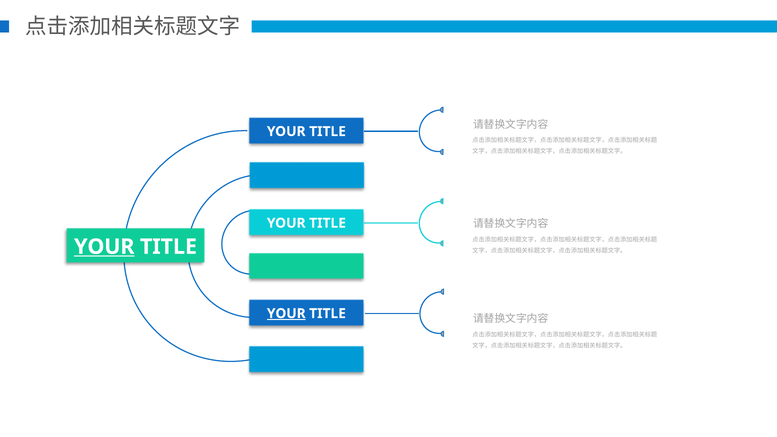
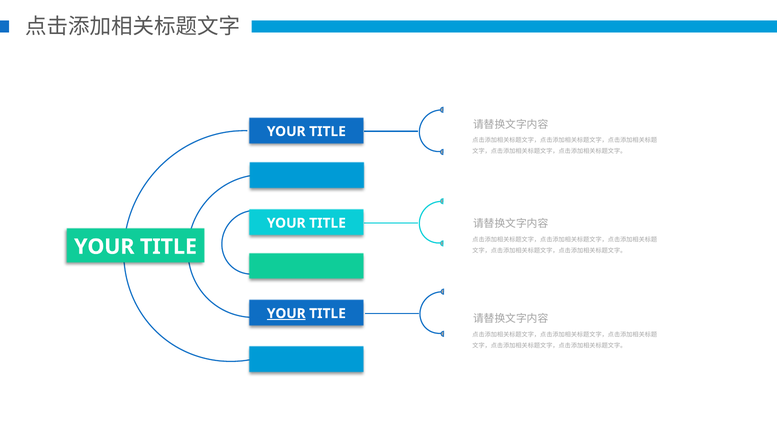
YOUR underline: present -> none (104, 247)
